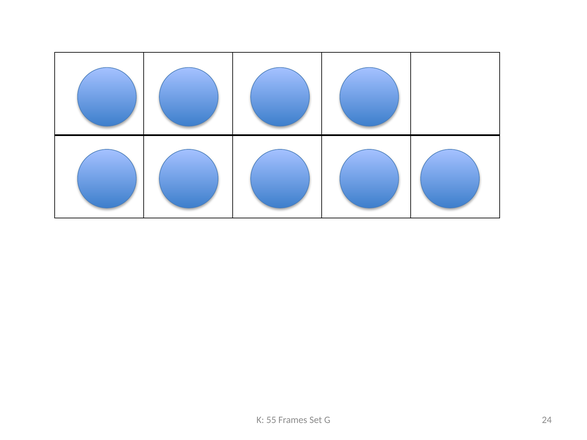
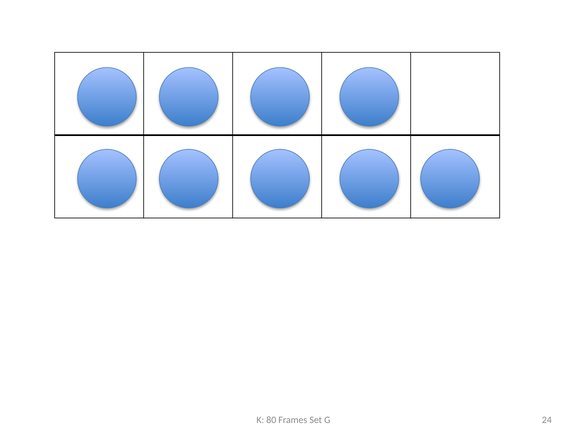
55: 55 -> 80 (271, 420)
